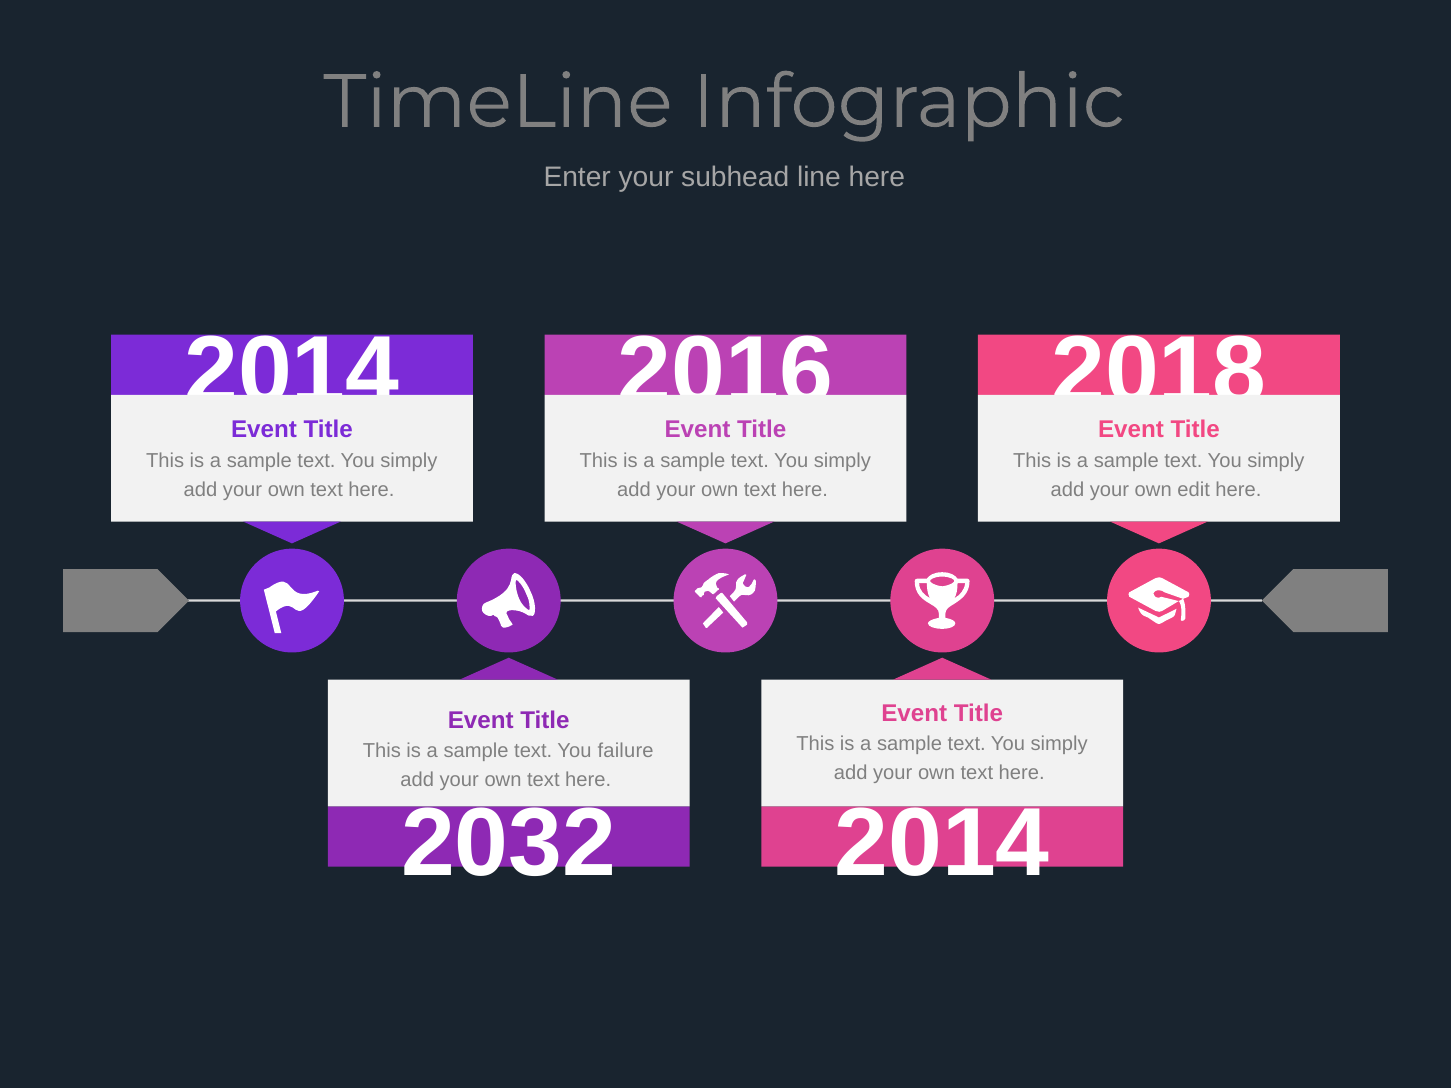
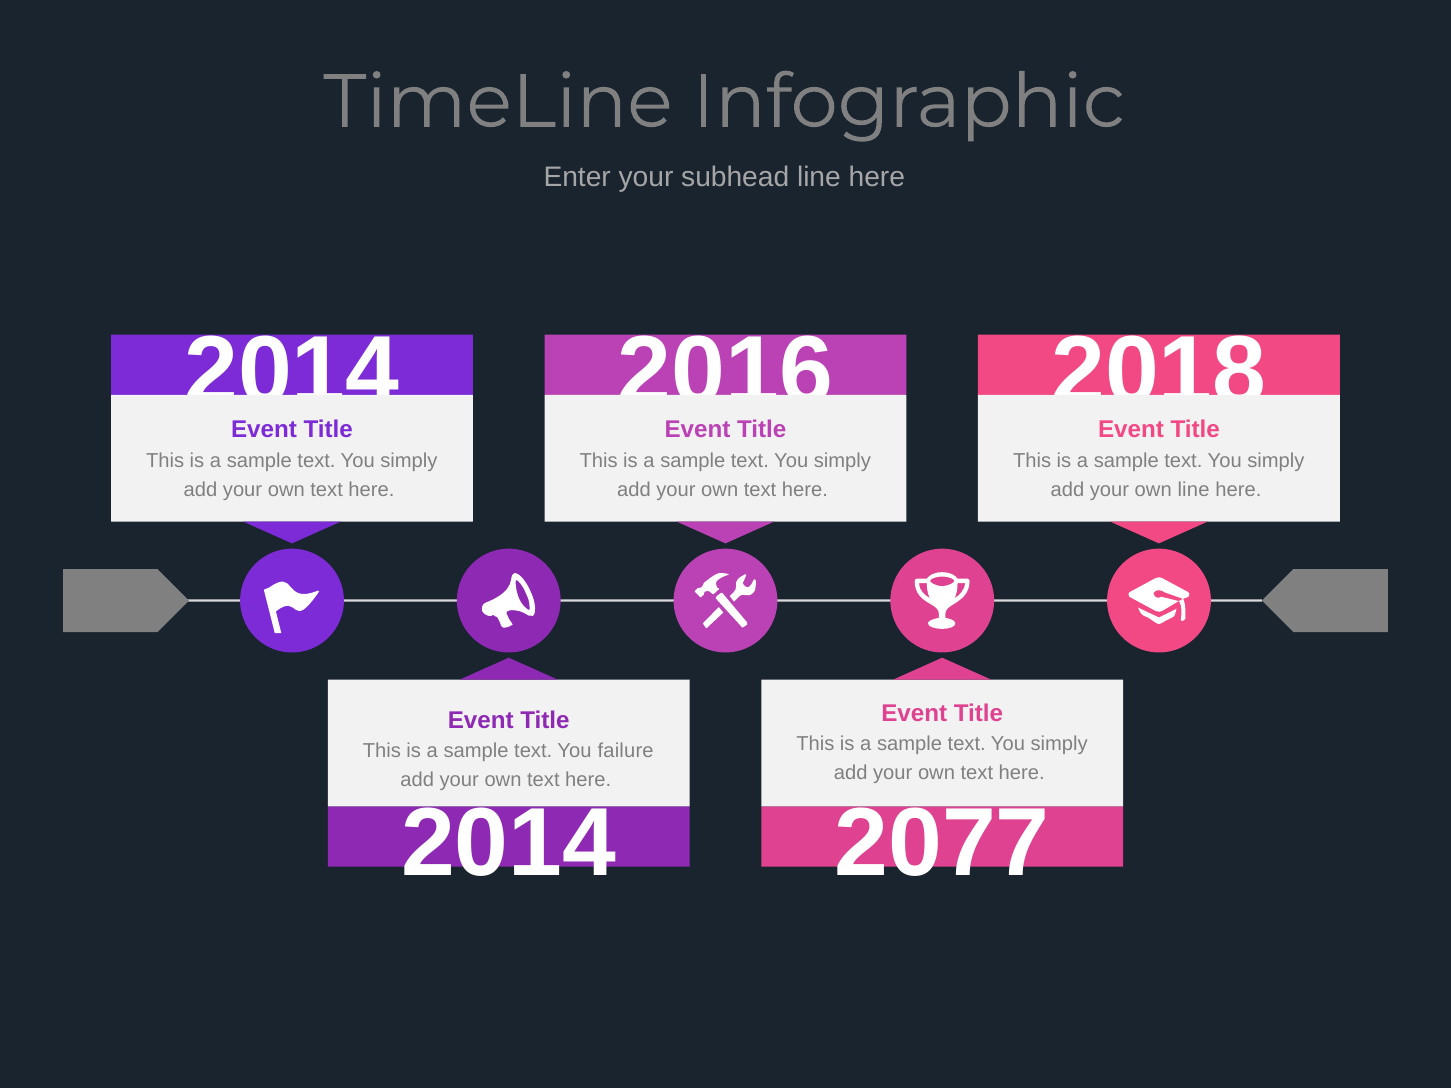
own edit: edit -> line (1194, 490)
2032: 2032 -> 2014 (509, 843)
2014: 2014 -> 2077 (942, 843)
